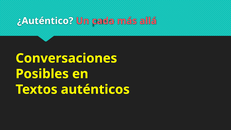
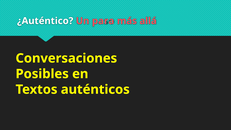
cada: cada -> para (103, 21)
